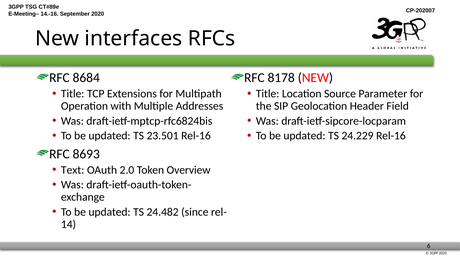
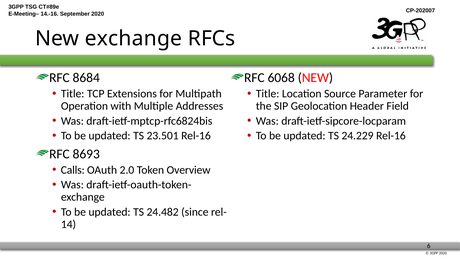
New interfaces: interfaces -> exchange (133, 39)
8178: 8178 -> 6068 (281, 78)
Text: Text -> Calls (73, 170)
